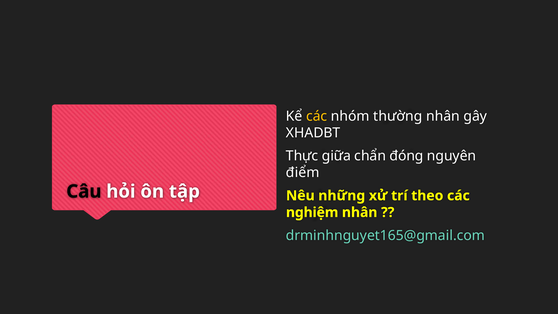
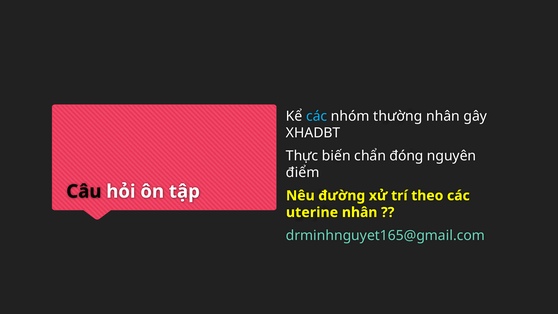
các colour: yellow -> light blue (317, 116)
giữa: giữa -> biến (336, 156)
những: những -> đường (342, 196)
nghiệm: nghiệm -> uterine (312, 212)
